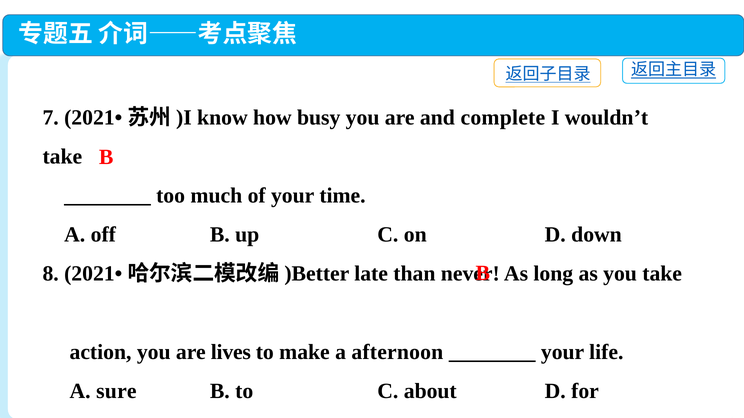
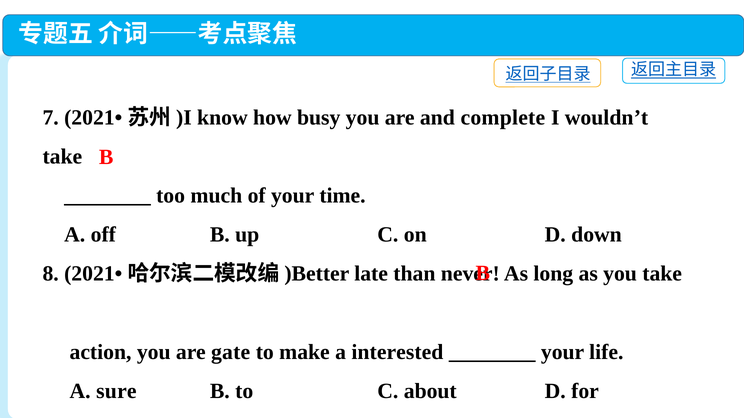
lives: lives -> gate (231, 352)
afternoon: afternoon -> interested (397, 352)
